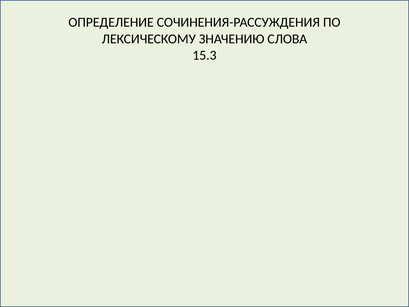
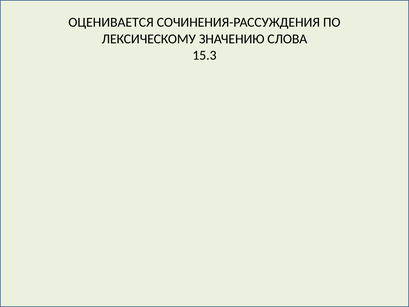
ОПРЕДЕЛЕНИЕ: ОПРЕДЕЛЕНИЕ -> ОЦЕНИВАЕТСЯ (111, 22)
